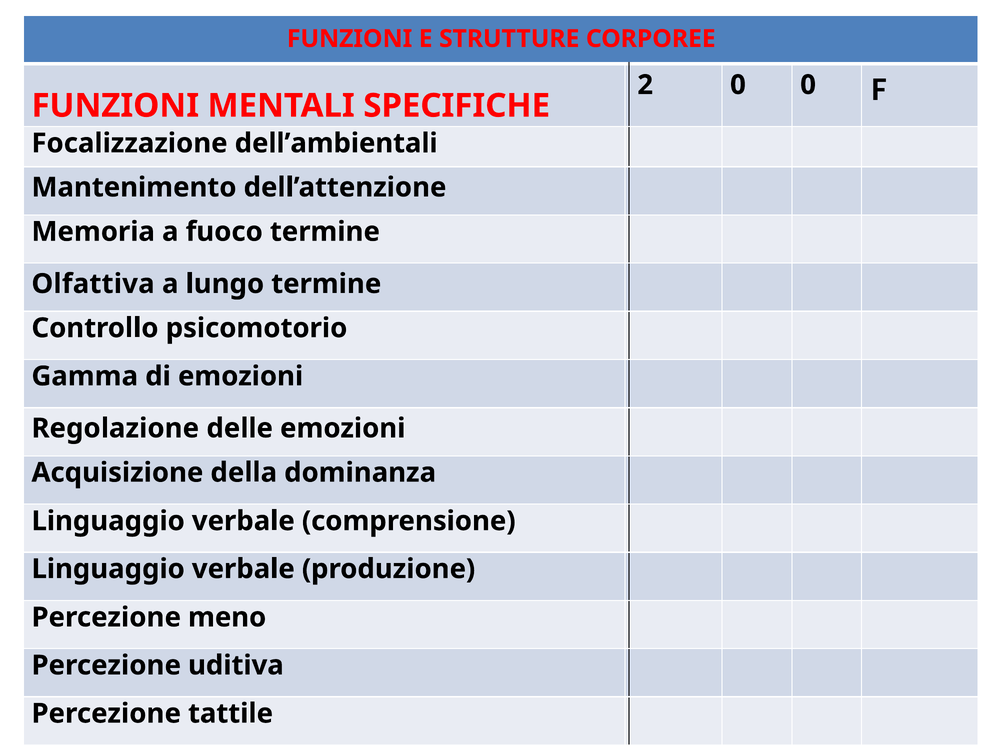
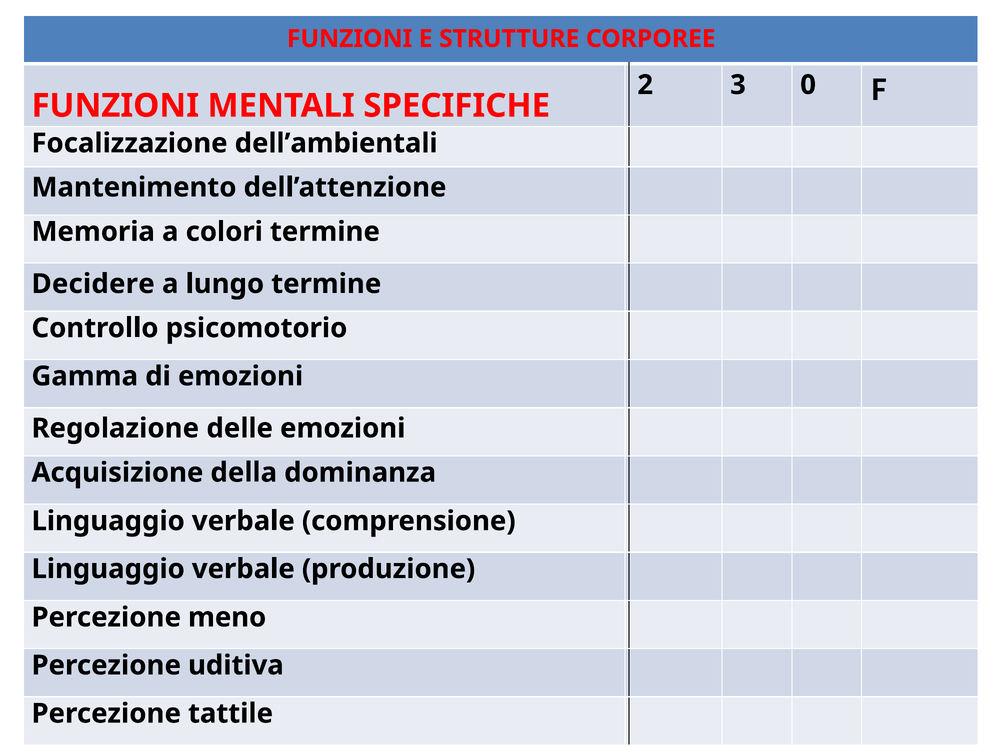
0: 0 -> 3 (738, 85)
fuoco: fuoco -> colori (224, 232)
Olfattiva: Olfattiva -> Decidere (93, 284)
